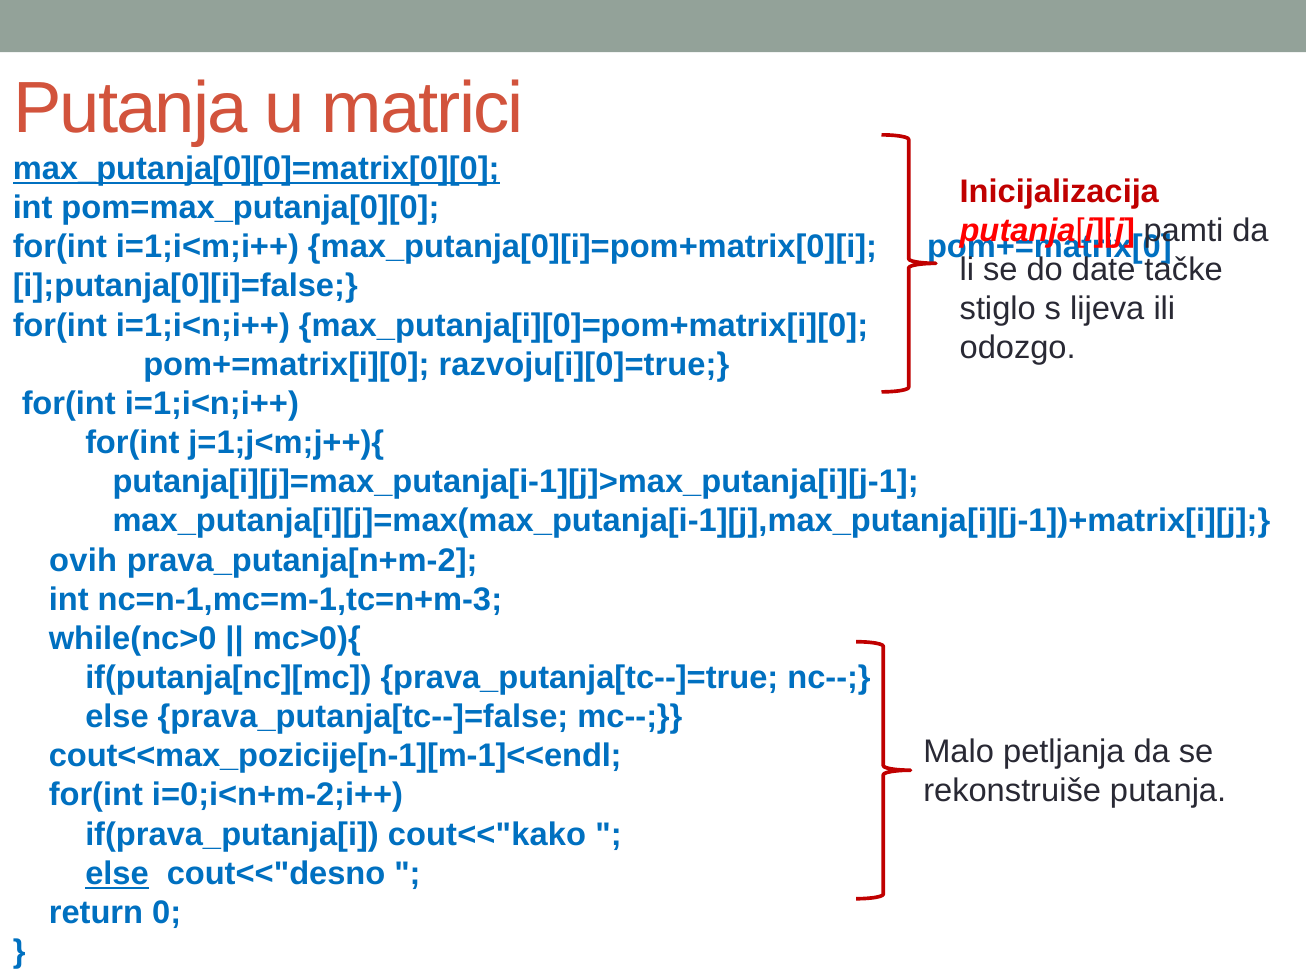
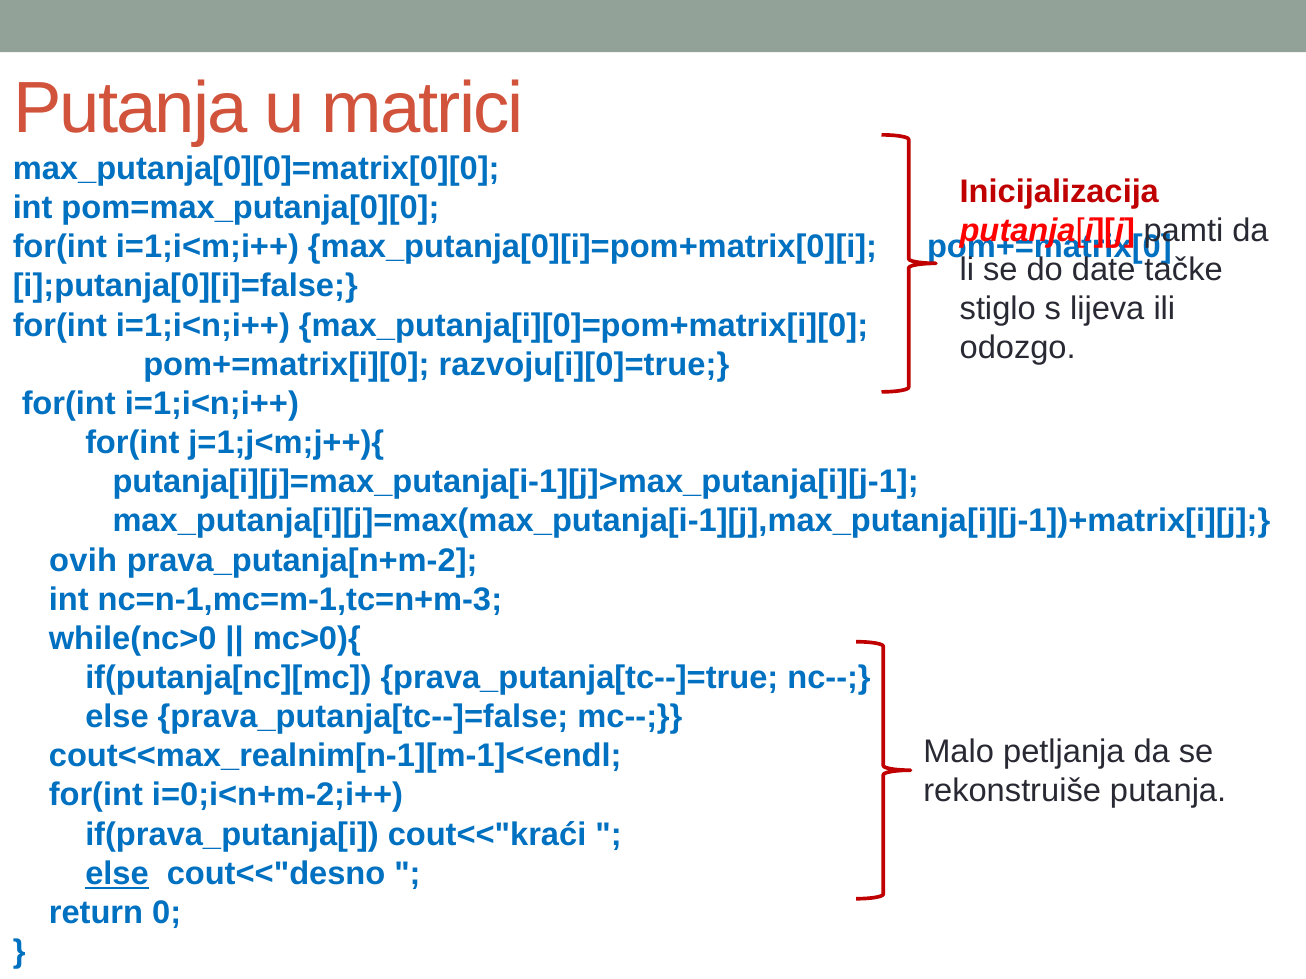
max_putanja[0][0]=matrix[0][0 underline: present -> none (256, 169)
cout<<max_pozicije[n-1][m-1]<<endl: cout<<max_pozicije[n-1][m-1]<<endl -> cout<<max_realnim[n-1][m-1]<<endl (335, 756)
cout<<"kako: cout<<"kako -> cout<<"kraći (487, 835)
